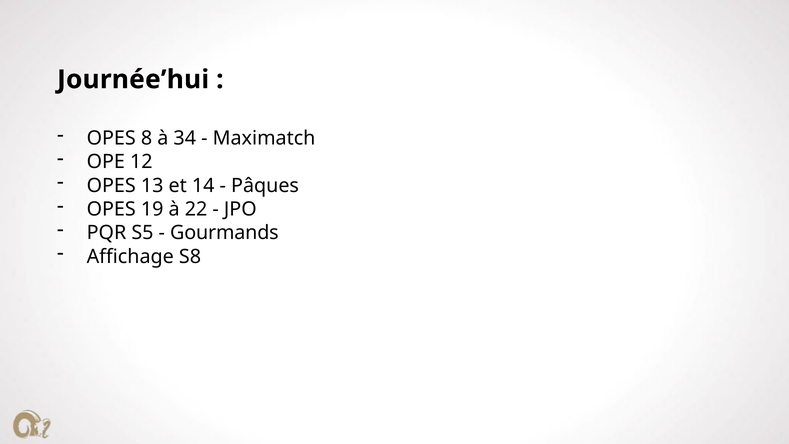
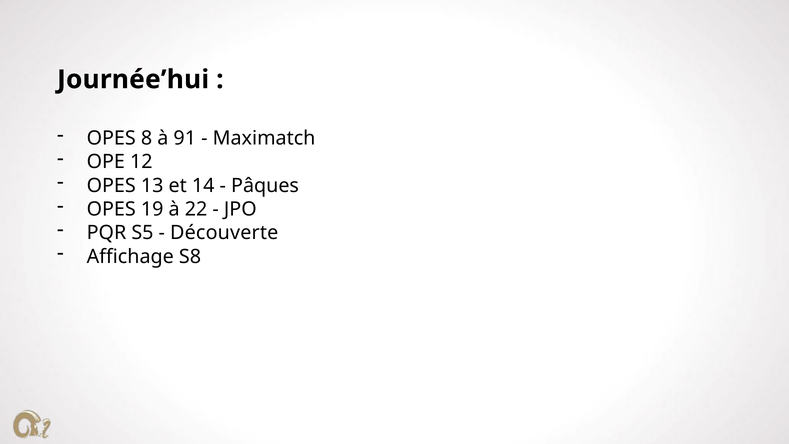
34: 34 -> 91 (185, 138)
Gourmands: Gourmands -> Découverte (224, 233)
